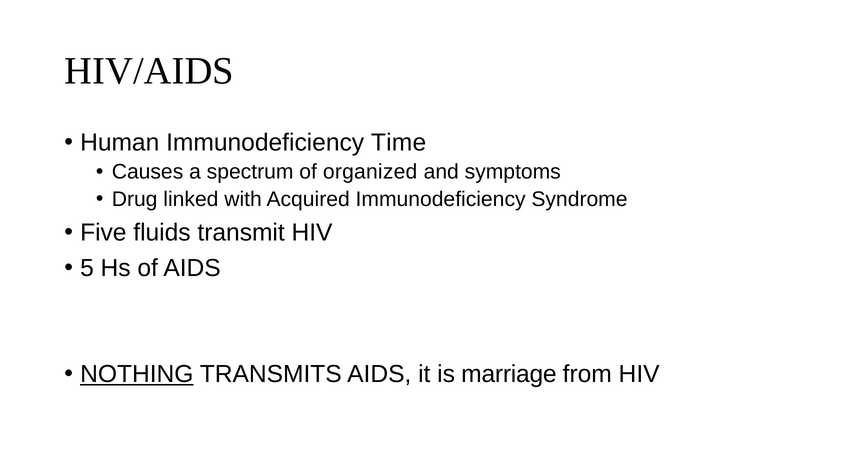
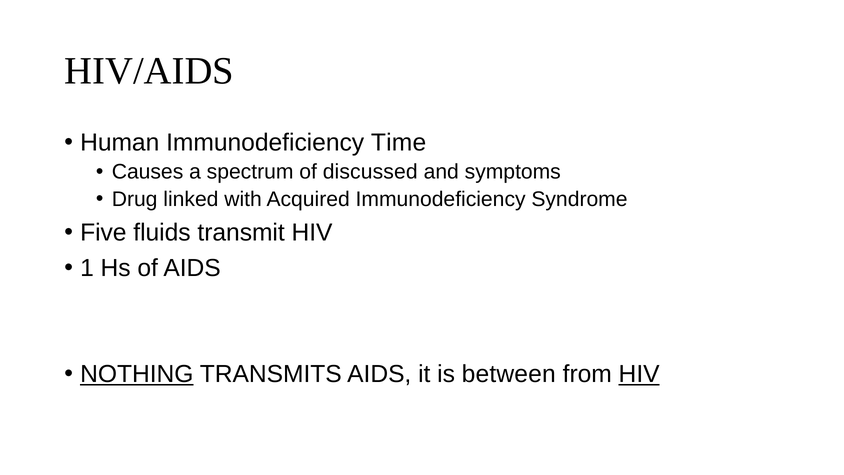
organized: organized -> discussed (370, 172)
5: 5 -> 1 (87, 268)
marriage: marriage -> between (509, 374)
HIV underline: none -> present (639, 374)
